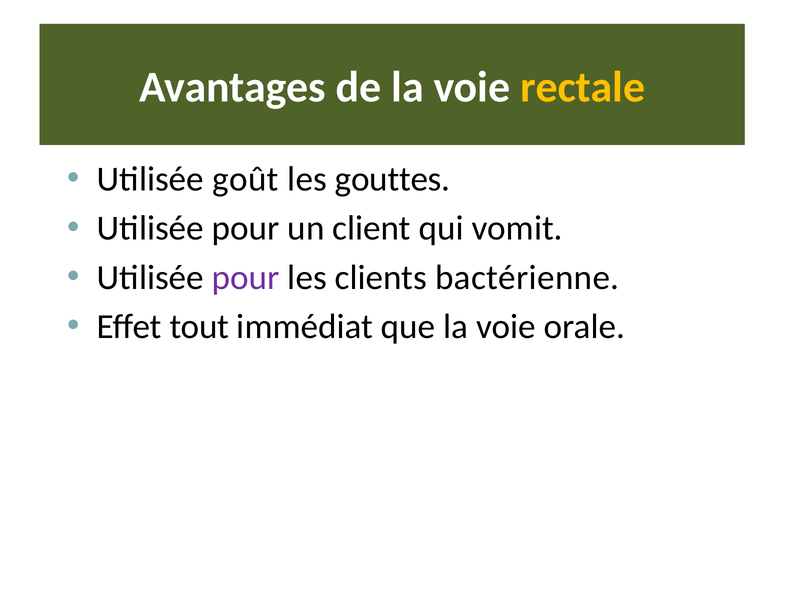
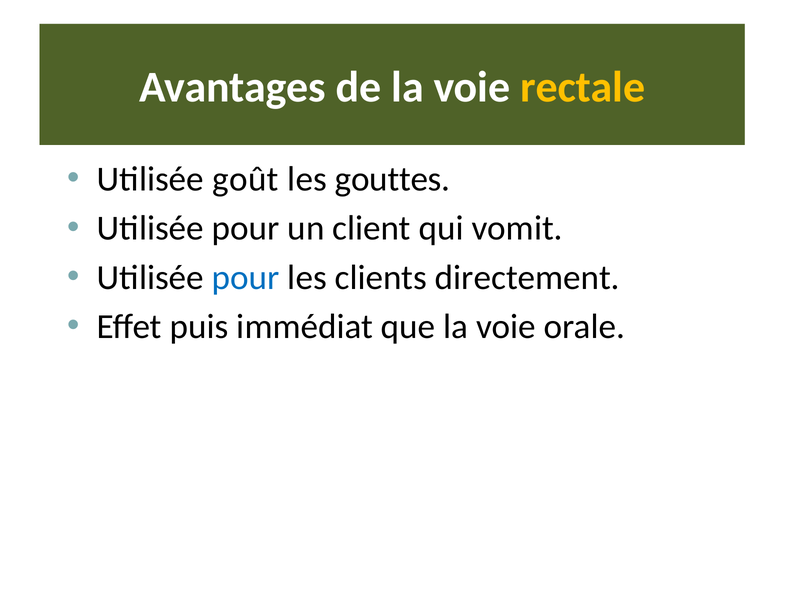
pour colour: purple -> blue (246, 278)
bactérienne: bactérienne -> directement (527, 278)
tout: tout -> puis (199, 327)
